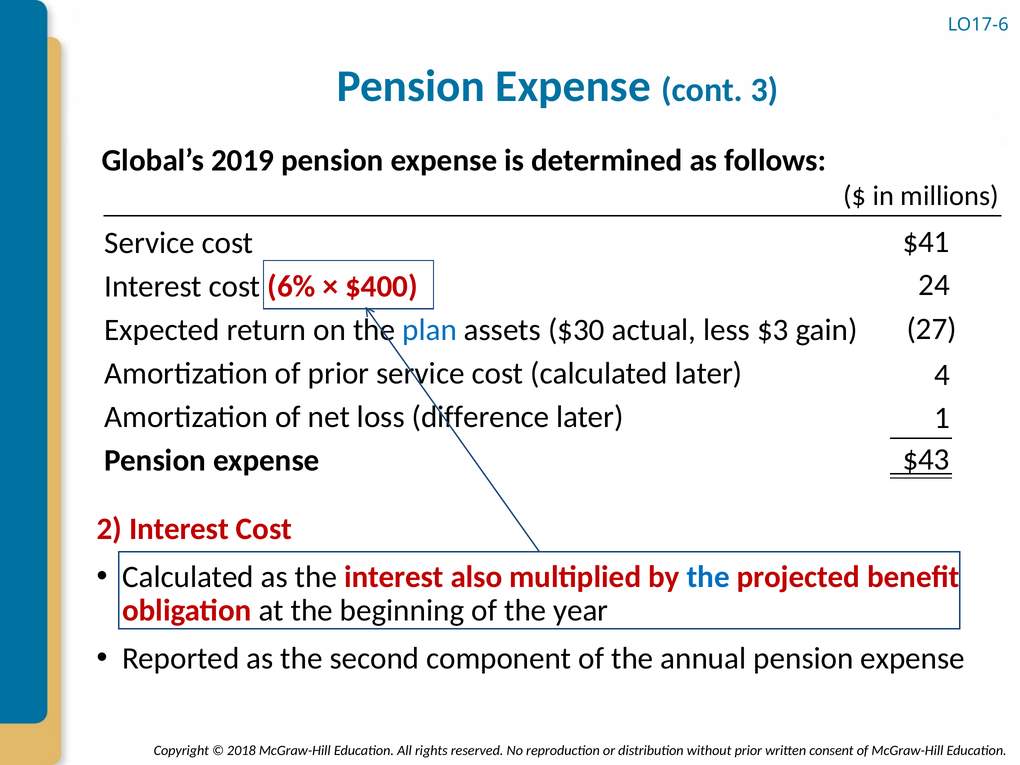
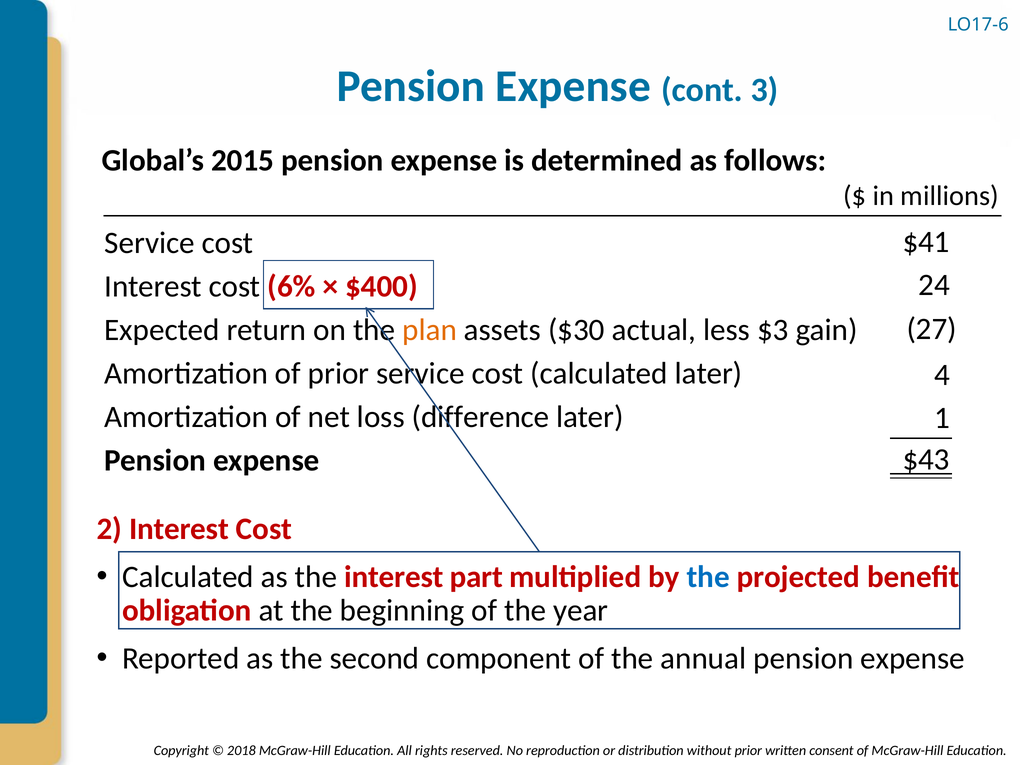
2019: 2019 -> 2015 (243, 160)
plan colour: blue -> orange (430, 330)
also: also -> part (476, 577)
